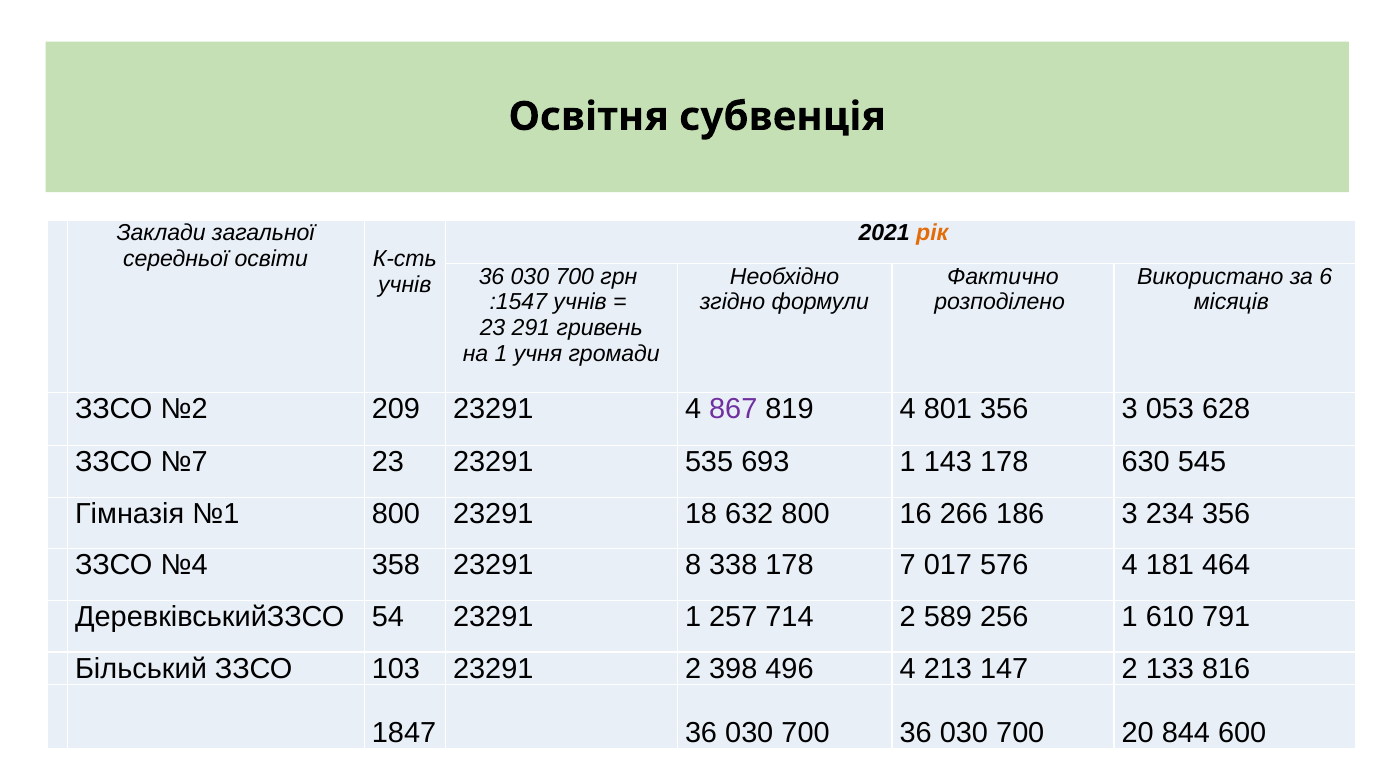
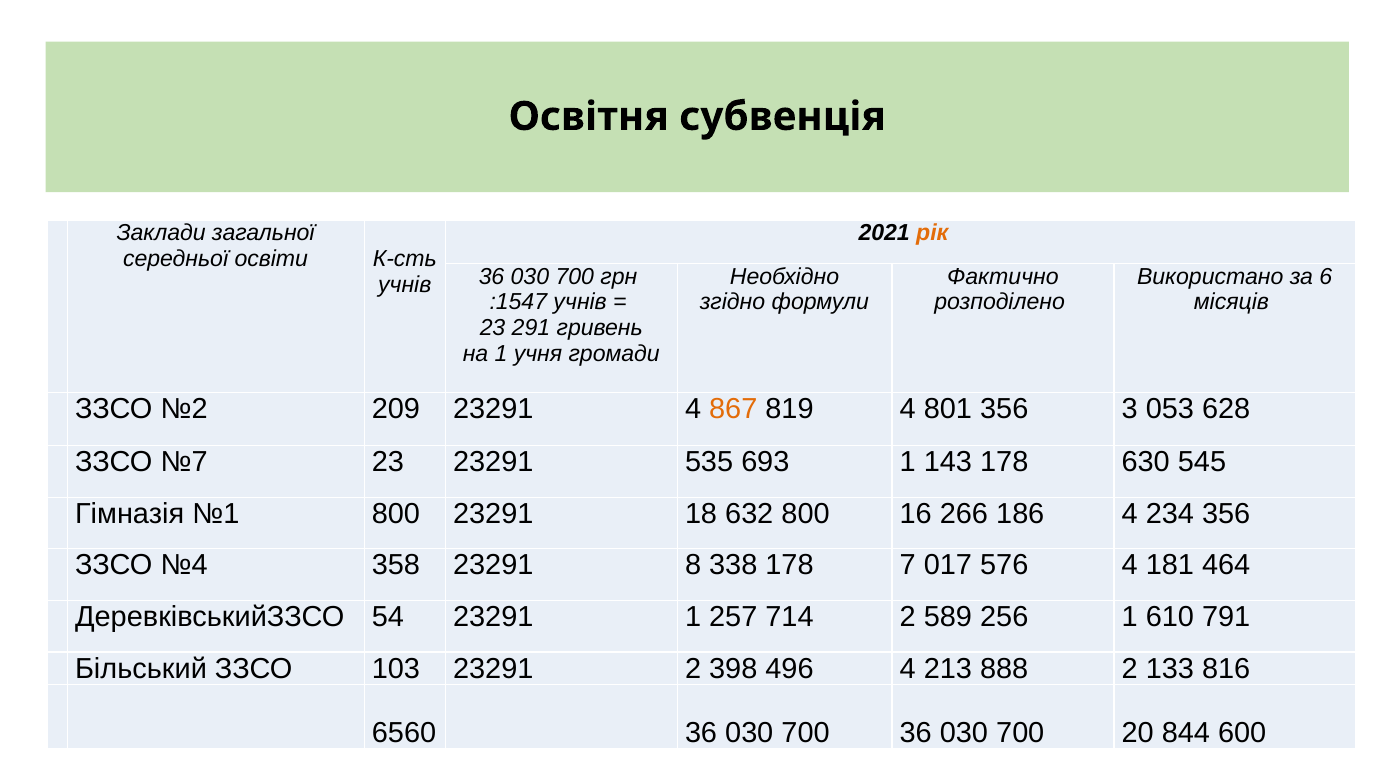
867 colour: purple -> orange (733, 409)
186 3: 3 -> 4 (1130, 514)
147: 147 -> 888 (1004, 669)
1847: 1847 -> 6560 (404, 733)
